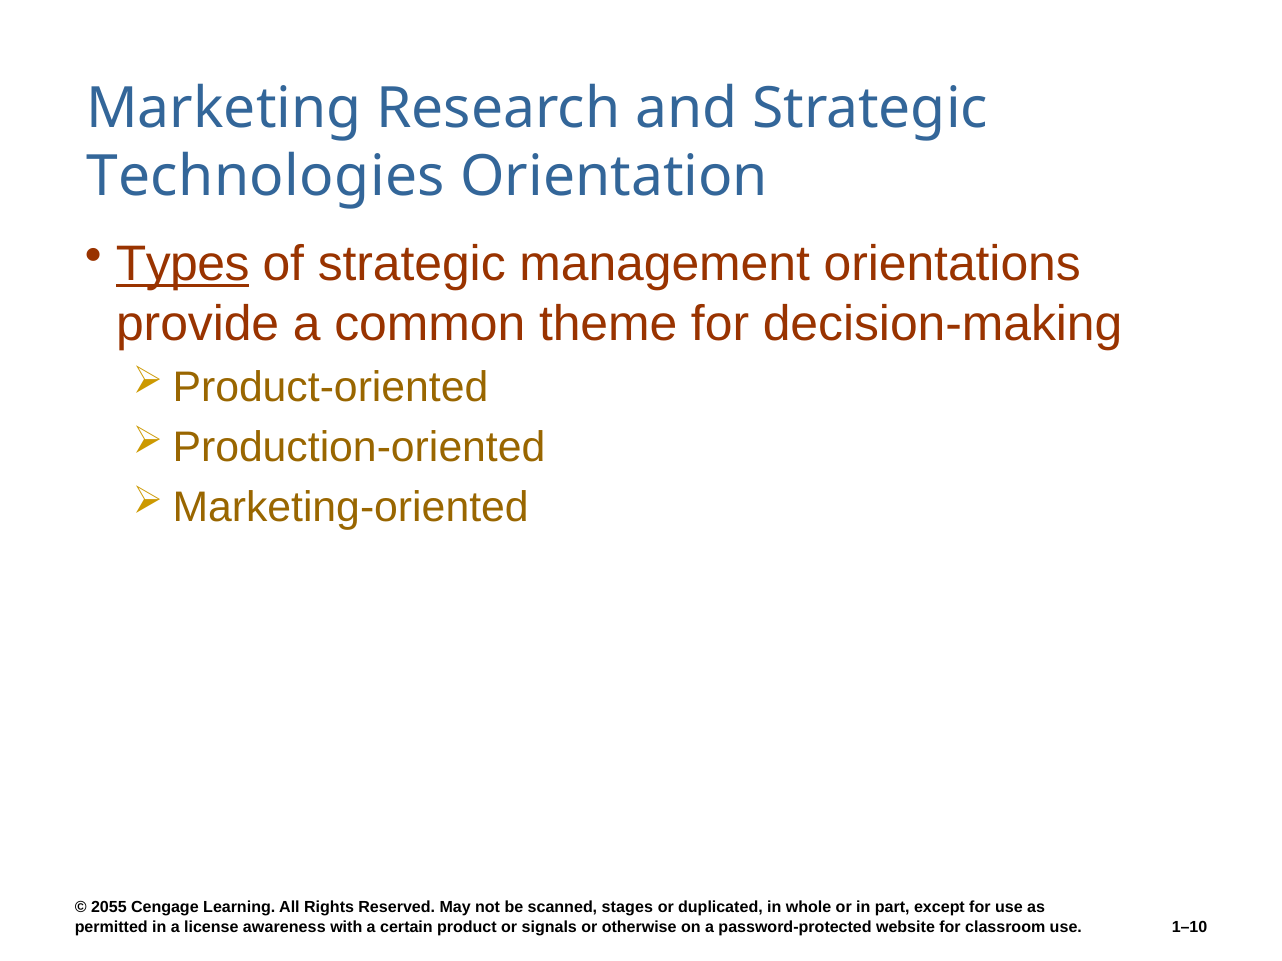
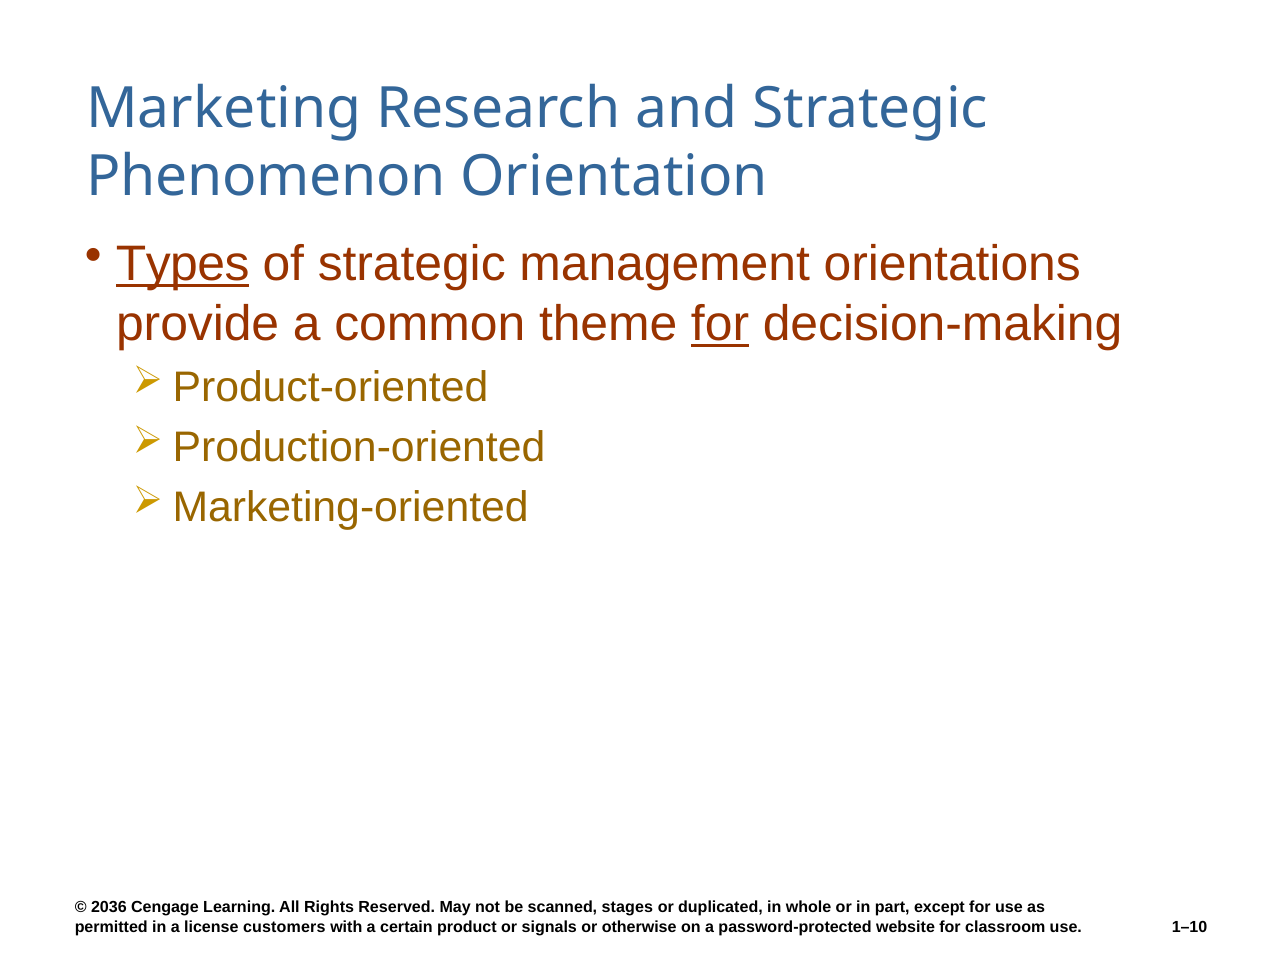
Technologies: Technologies -> Phenomenon (266, 177)
for underline: none -> present (720, 324)
2055: 2055 -> 2036 (109, 908)
awareness: awareness -> customers (284, 927)
